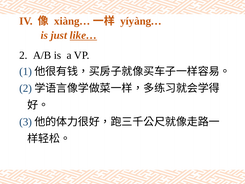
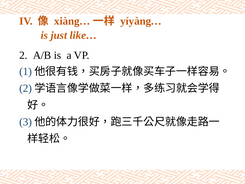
like… underline: present -> none (83, 35)
